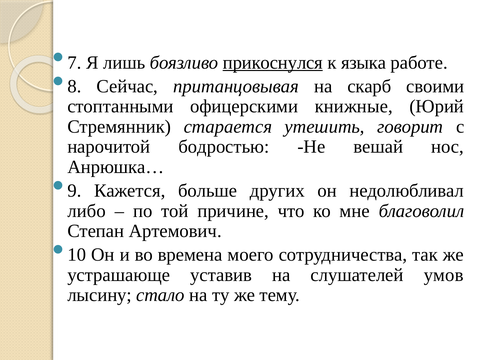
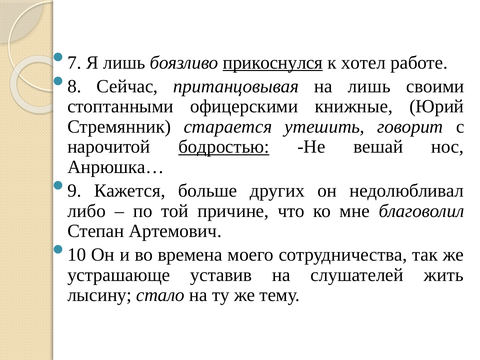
языка: языка -> хотел (363, 63)
на скарб: скарб -> лишь (369, 86)
бодростью underline: none -> present (224, 147)
умов: умов -> жить (444, 275)
